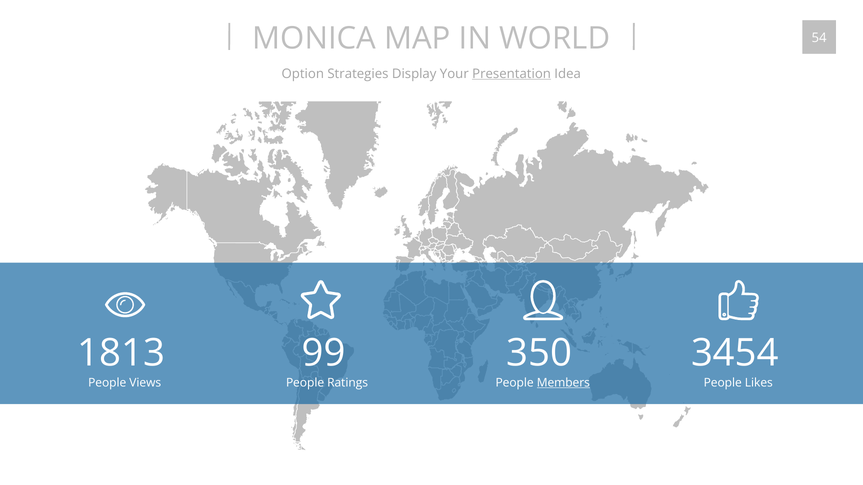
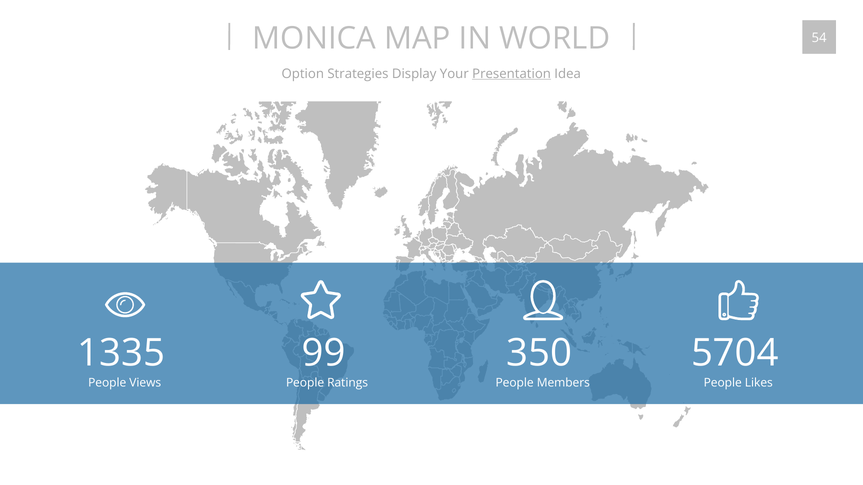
1813: 1813 -> 1335 (121, 354)
3454: 3454 -> 5704 (735, 354)
Members underline: present -> none (563, 383)
